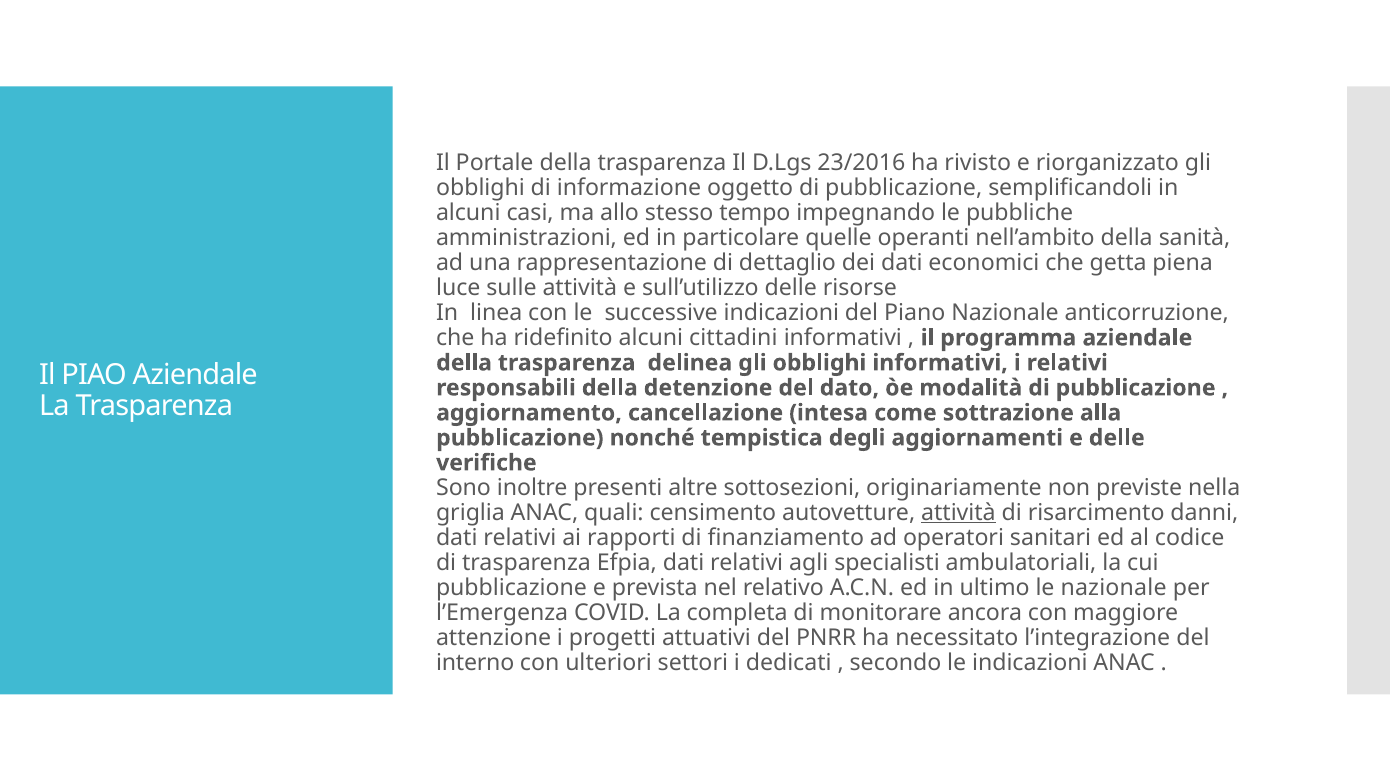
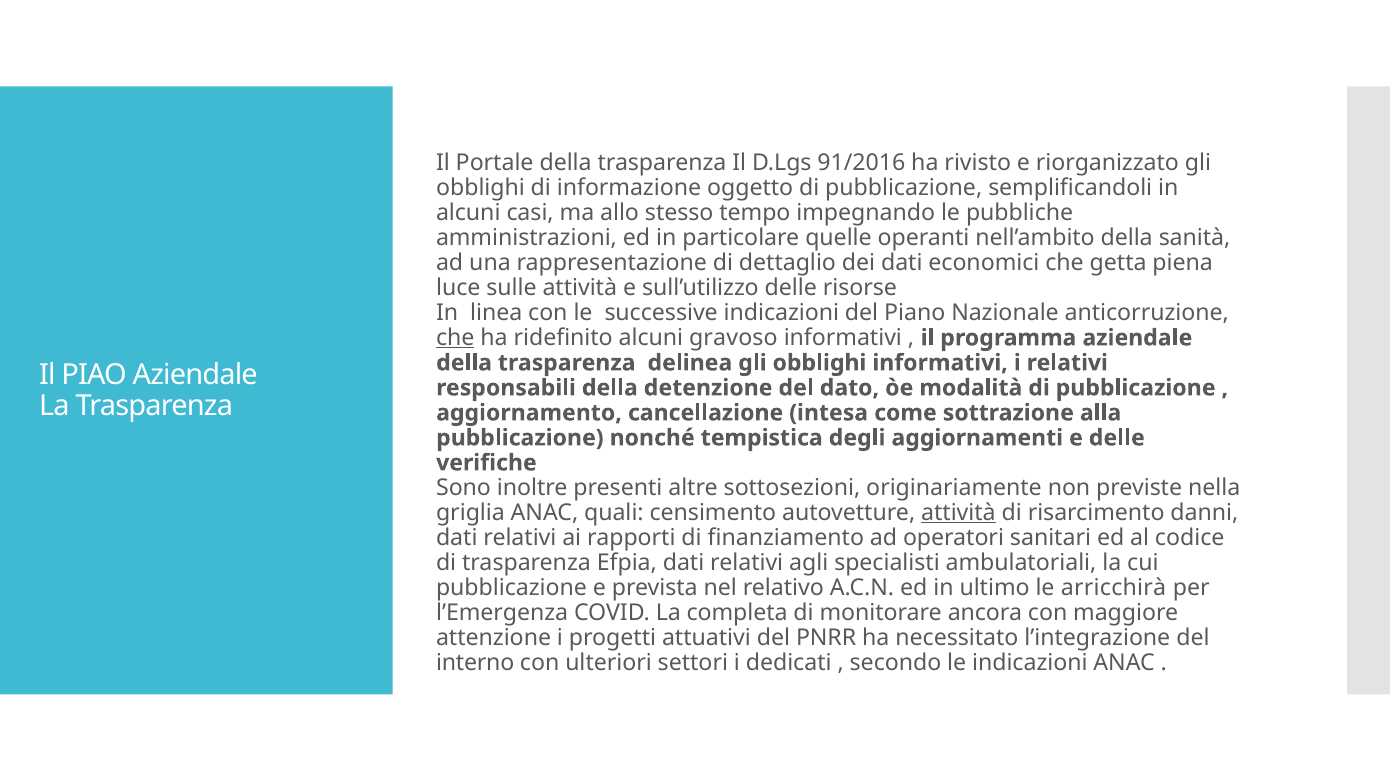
23/2016: 23/2016 -> 91/2016 (861, 163)
che underline: none -> present (455, 338)
cittadini: cittadini -> gravoso (733, 338)
le nazionale: nazionale -> arricchirà (1114, 588)
